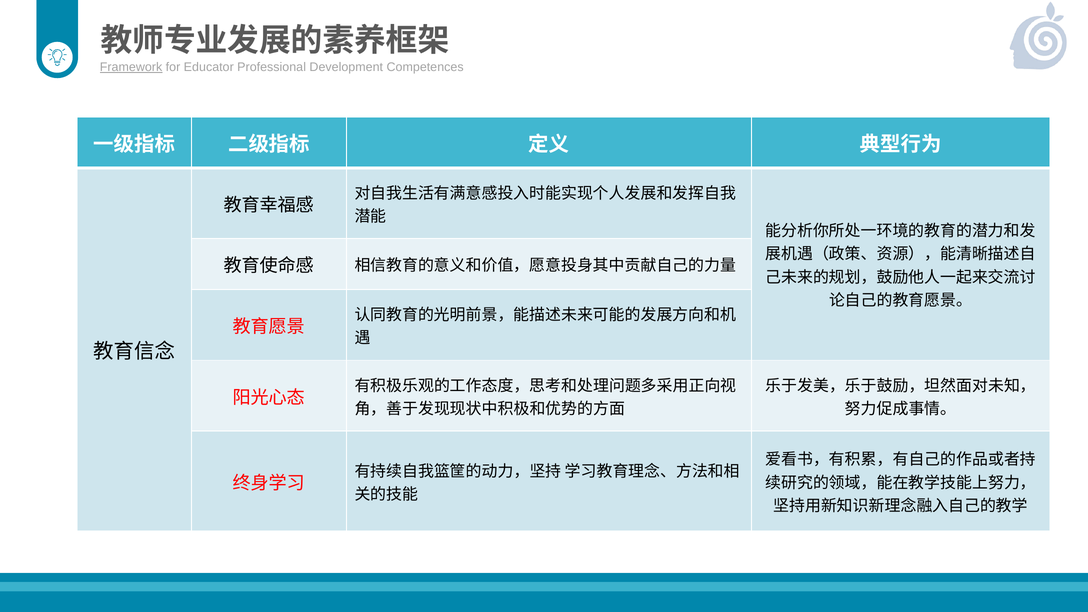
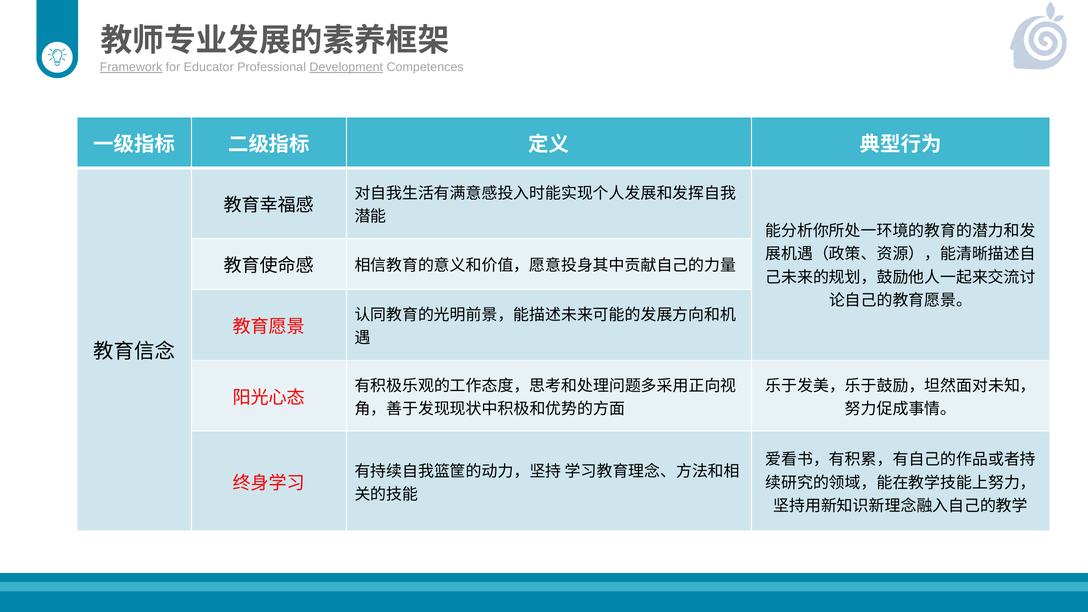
Development underline: none -> present (346, 67)
